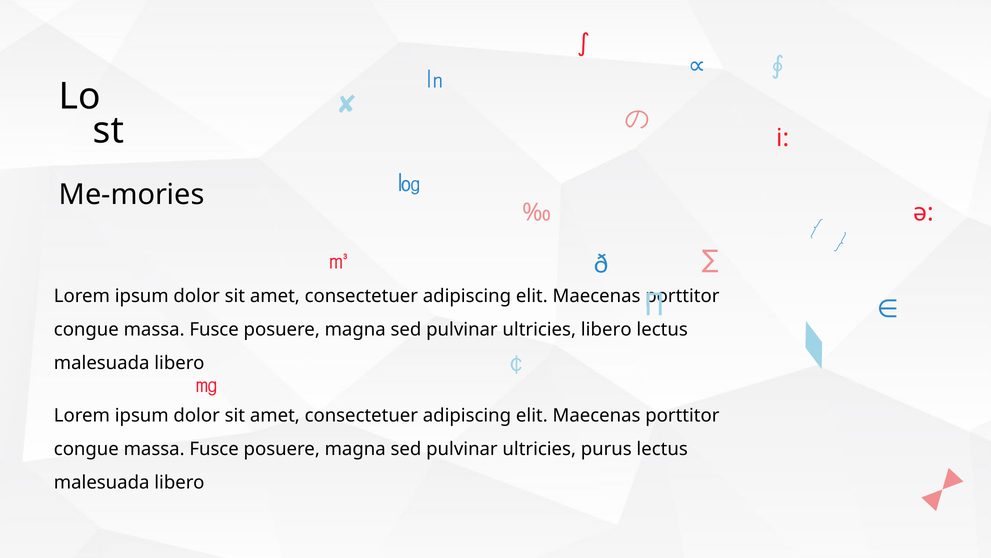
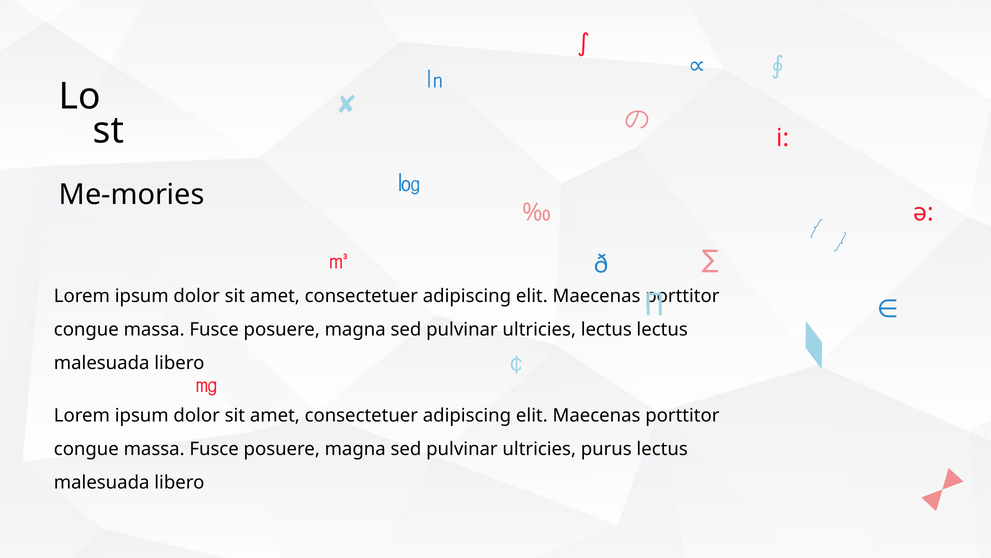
ultricies libero: libero -> lectus (606, 329)
